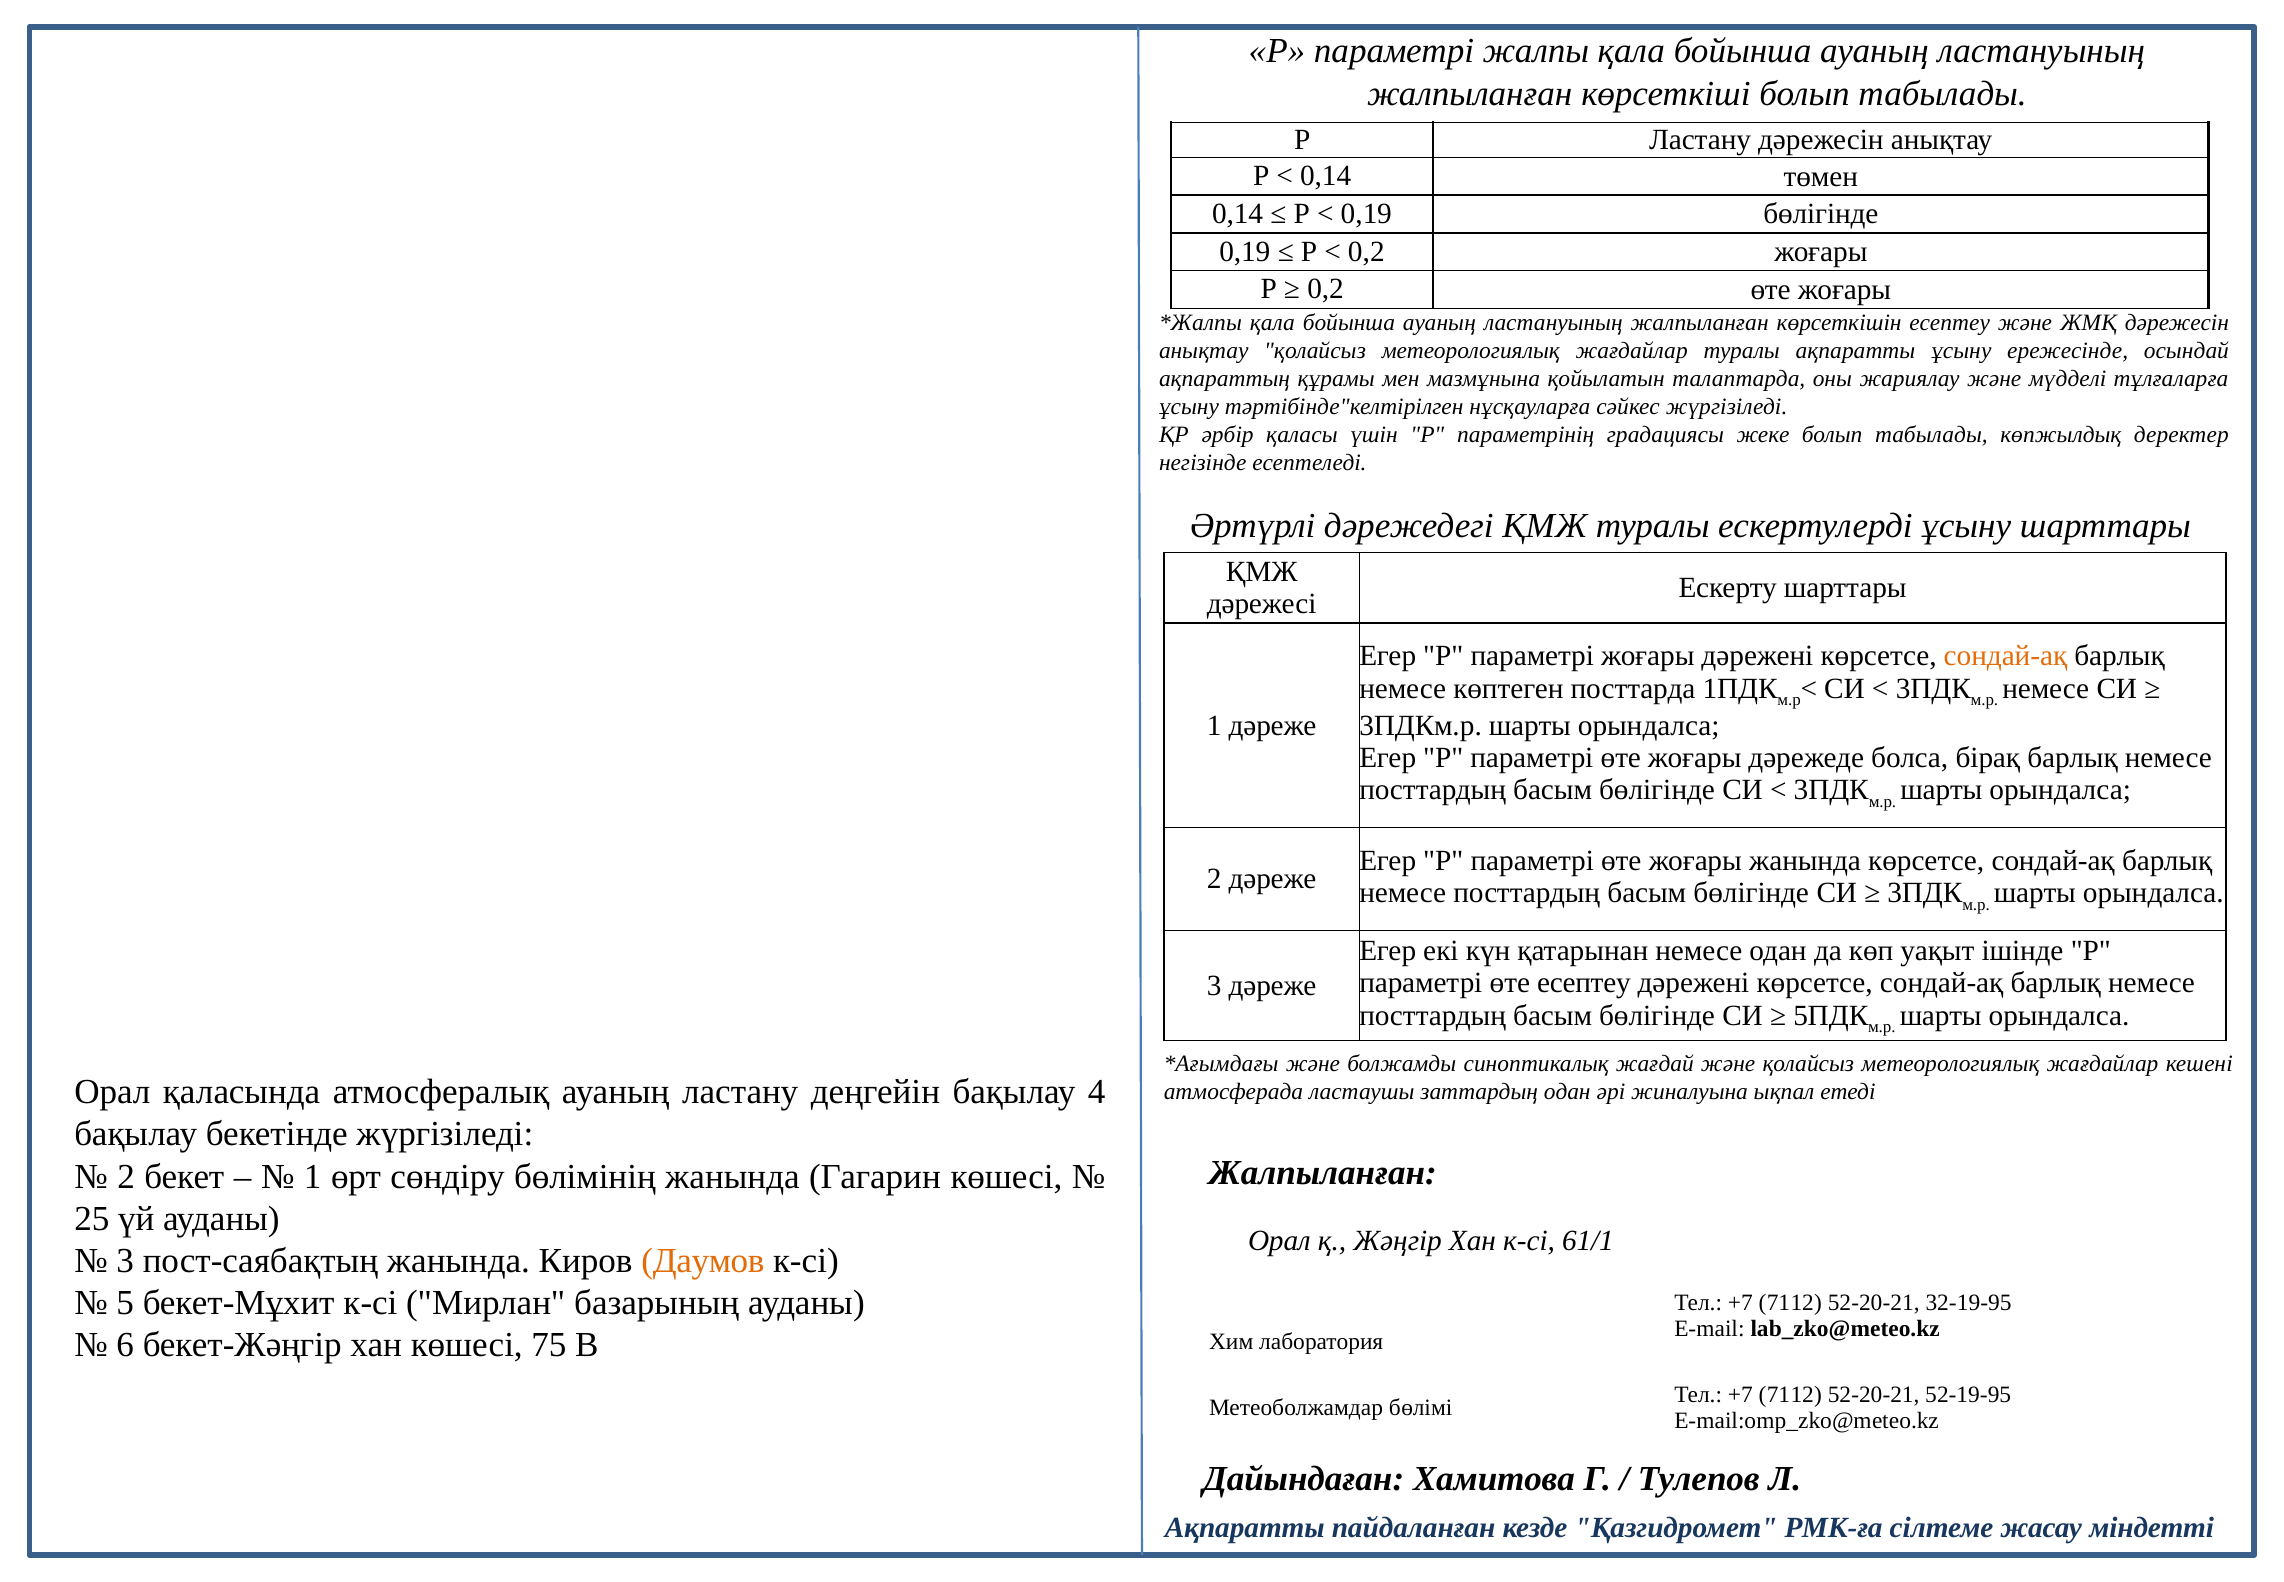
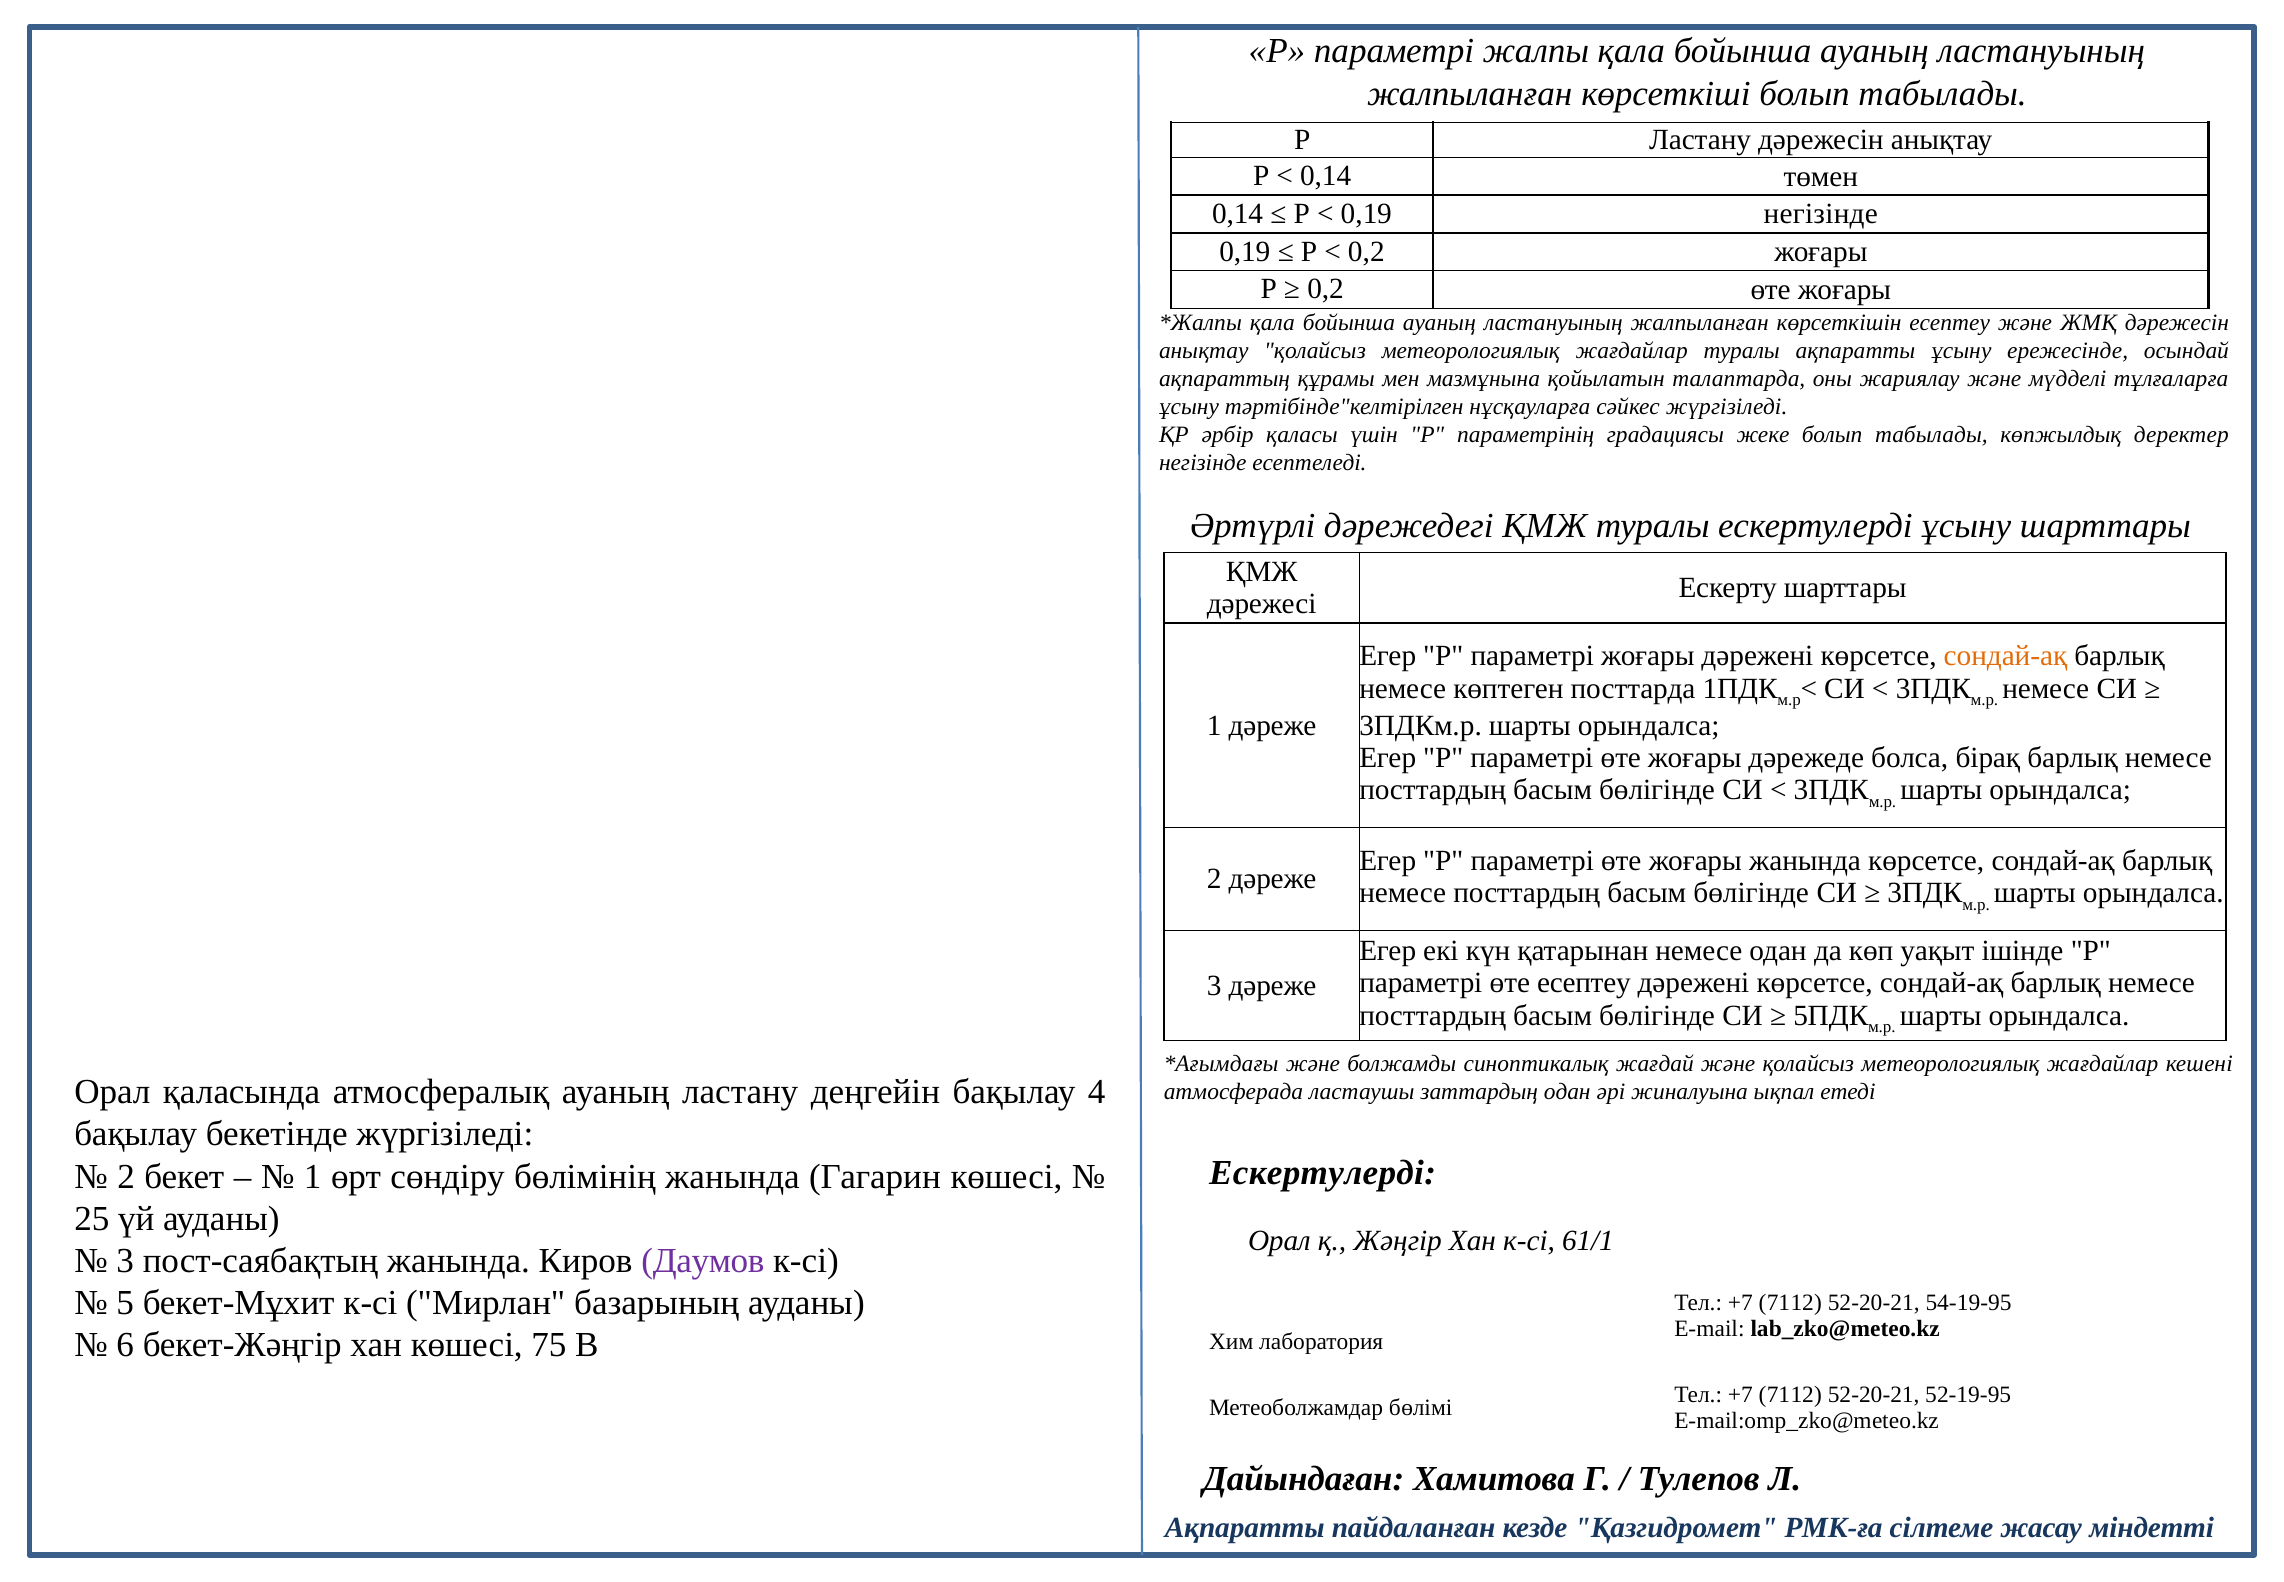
0,19 бөлігінде: бөлігінде -> негізінде (1821, 214)
Жалпыланған: Жалпыланған -> Ескертулерді (1323, 1172)
Даумов colour: orange -> purple (703, 1260)
32-19-95: 32-19-95 -> 54-19-95 (1969, 1302)
